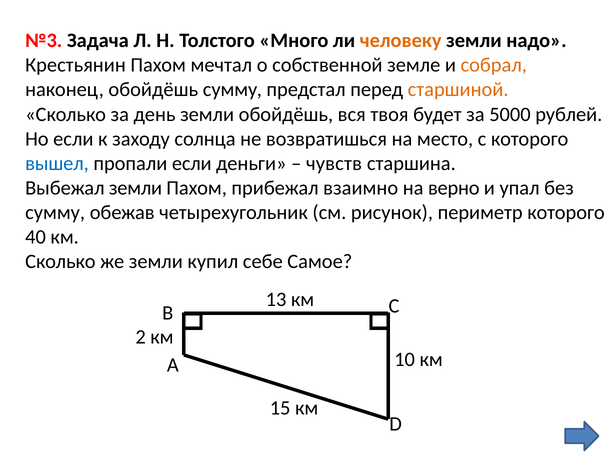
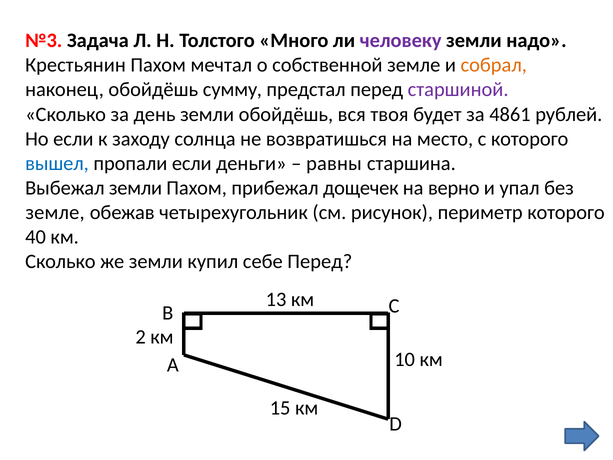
человеку colour: orange -> purple (401, 41)
старшиной colour: orange -> purple (458, 90)
5000: 5000 -> 4861 (510, 114)
чувств: чувств -> равны (334, 163)
взаимно: взаимно -> дощечек (361, 188)
сумму: сумму -> земле (55, 212)
себе Самое: Самое -> Перед (320, 261)
